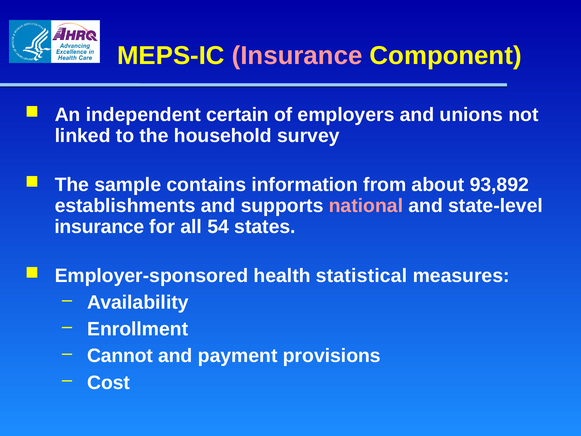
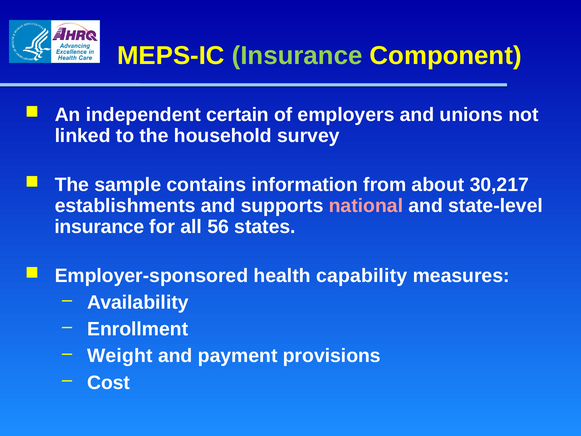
Insurance colour: pink -> light green (297, 56)
93,892: 93,892 -> 30,217 (499, 185)
54: 54 -> 56 (218, 227)
statistical: statistical -> capability (362, 276)
Cannot: Cannot -> Weight (120, 356)
